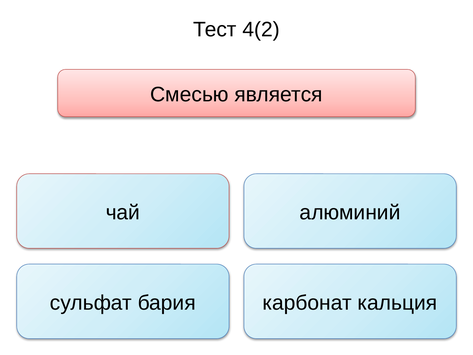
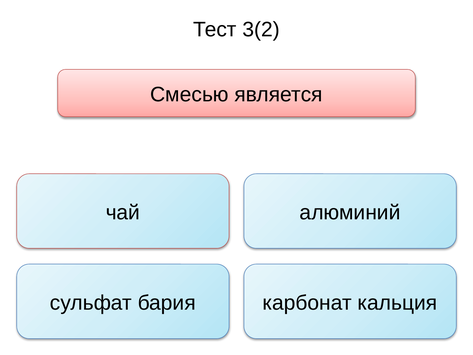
4(2: 4(2 -> 3(2 (261, 29)
